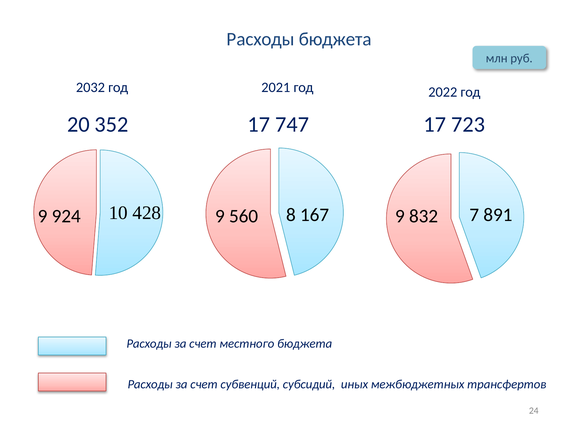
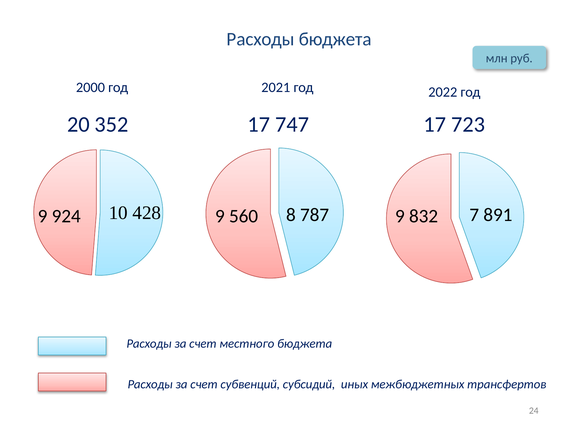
2032: 2032 -> 2000 (90, 87)
167: 167 -> 787 (315, 215)
